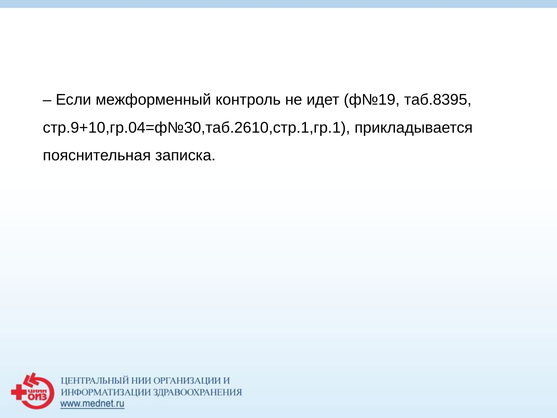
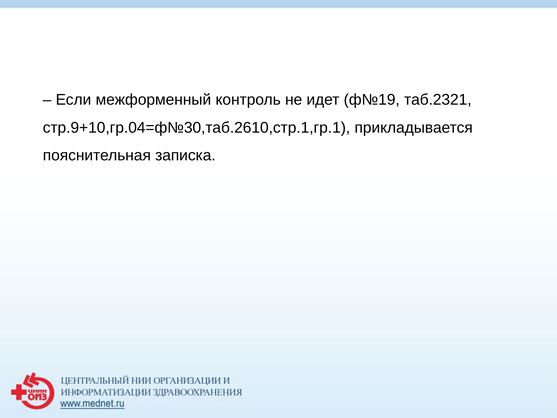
таб.8395: таб.8395 -> таб.2321 (438, 100)
